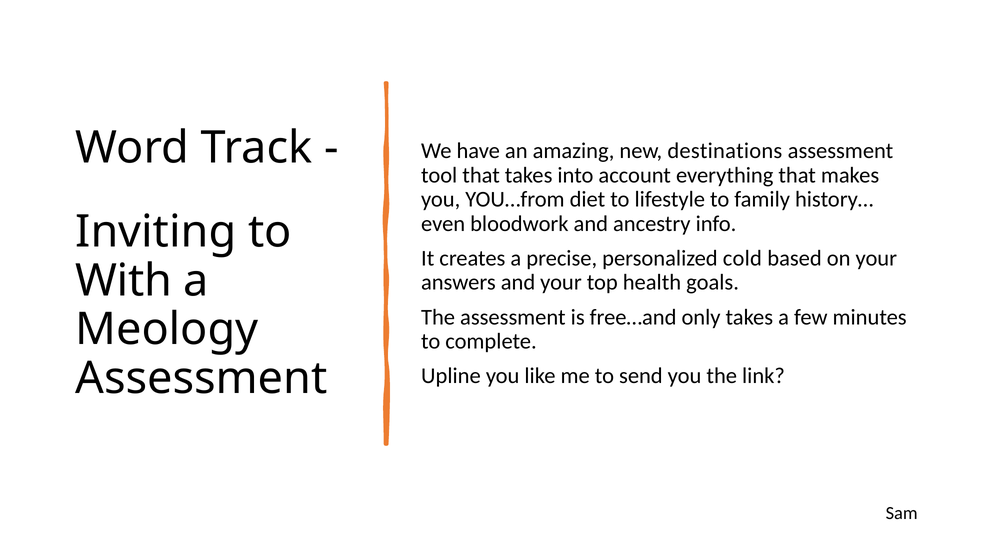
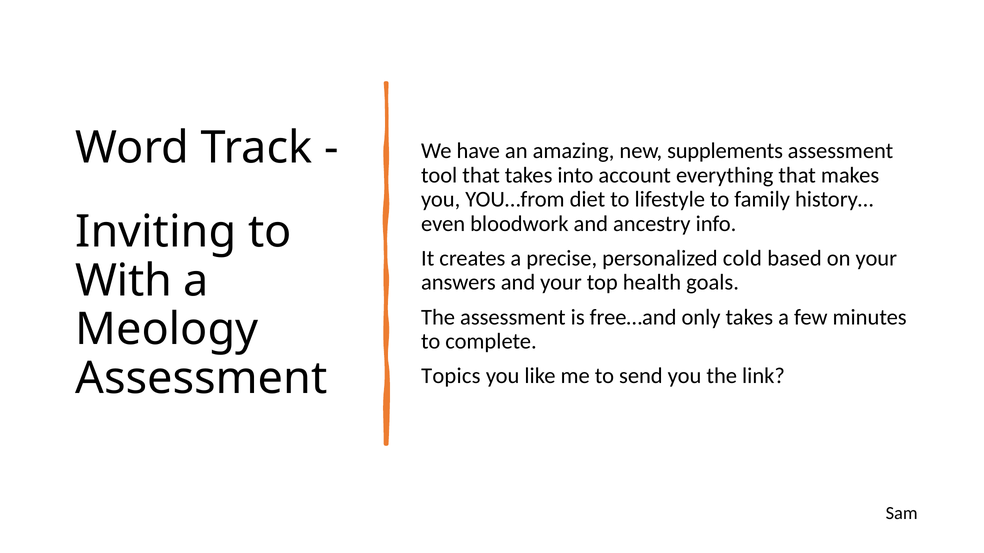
destinations: destinations -> supplements (725, 151)
Upline: Upline -> Topics (451, 376)
